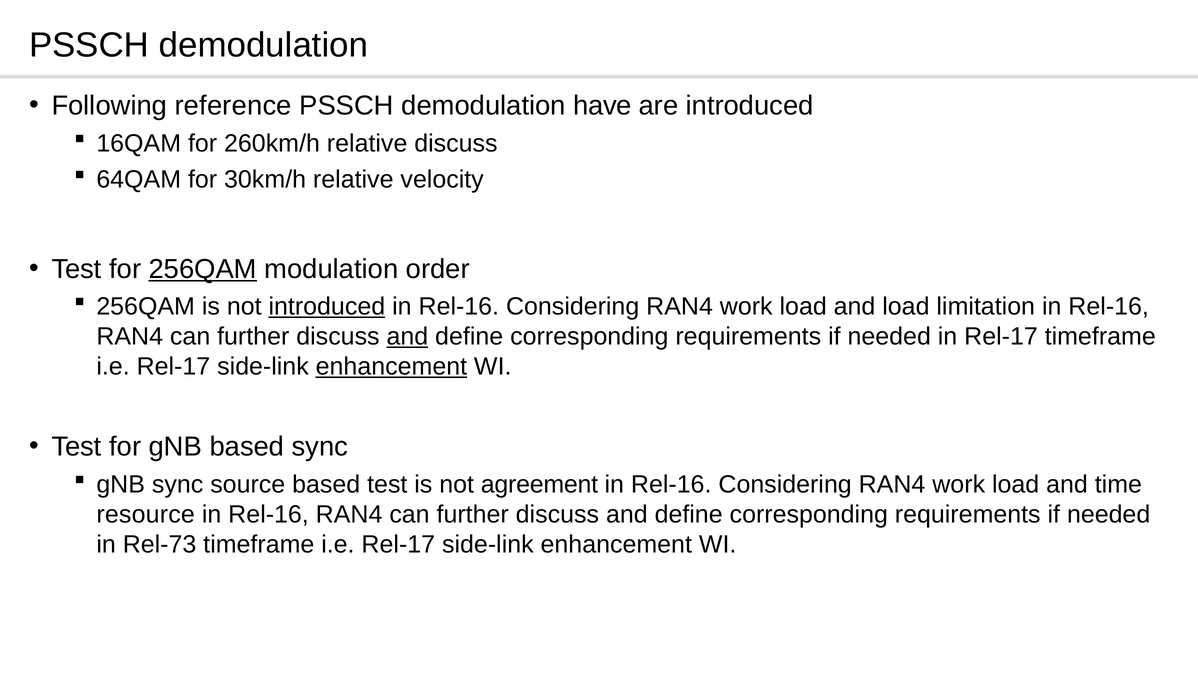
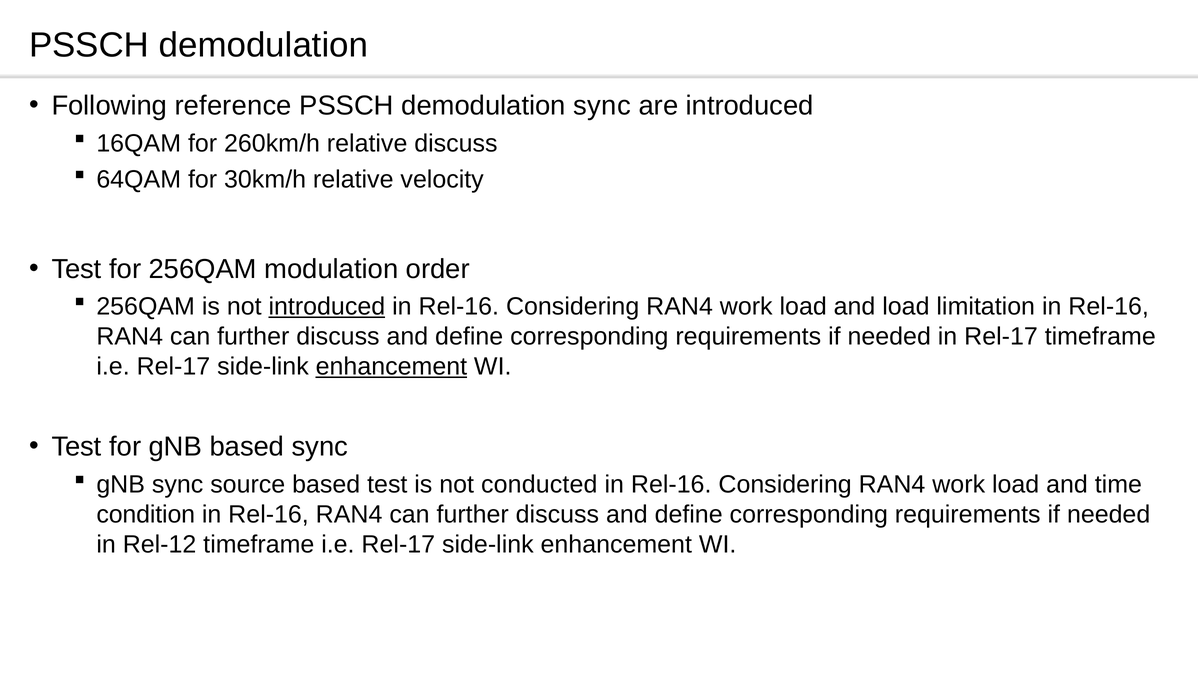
demodulation have: have -> sync (602, 106)
256QAM underline: present -> none (203, 269)
and underline: present -> none (407, 336)
agreement: agreement -> conducted (539, 484)
resource: resource -> condition (146, 514)
Rel-73: Rel-73 -> Rel-12 (160, 544)
